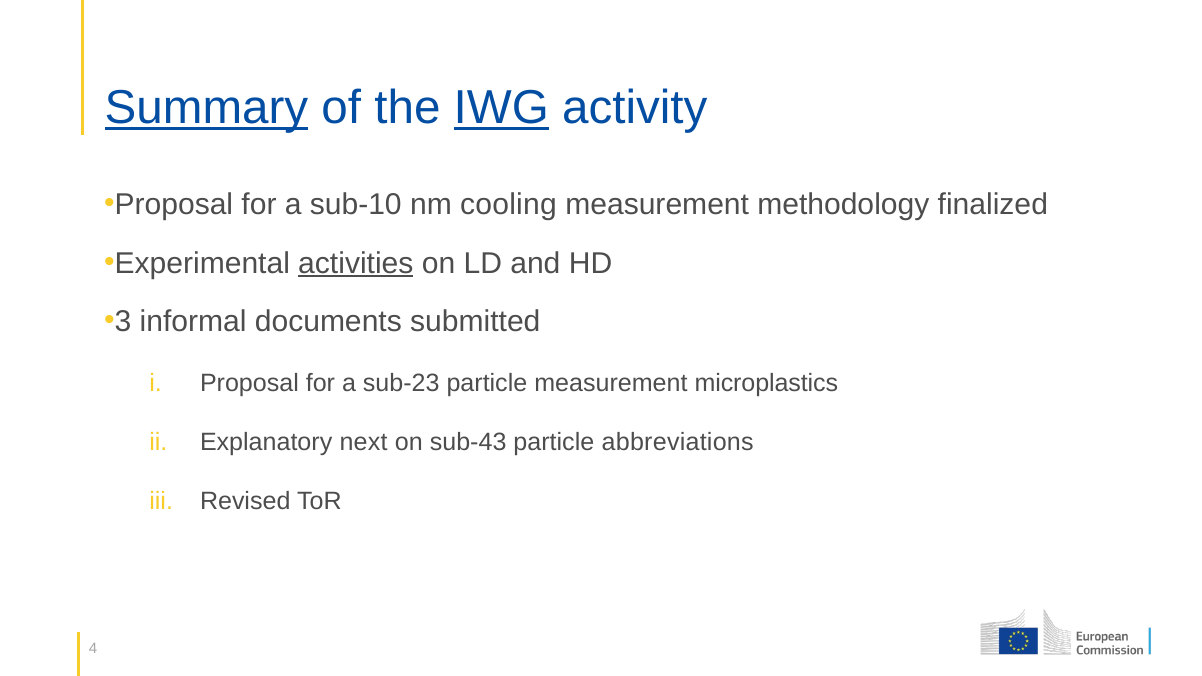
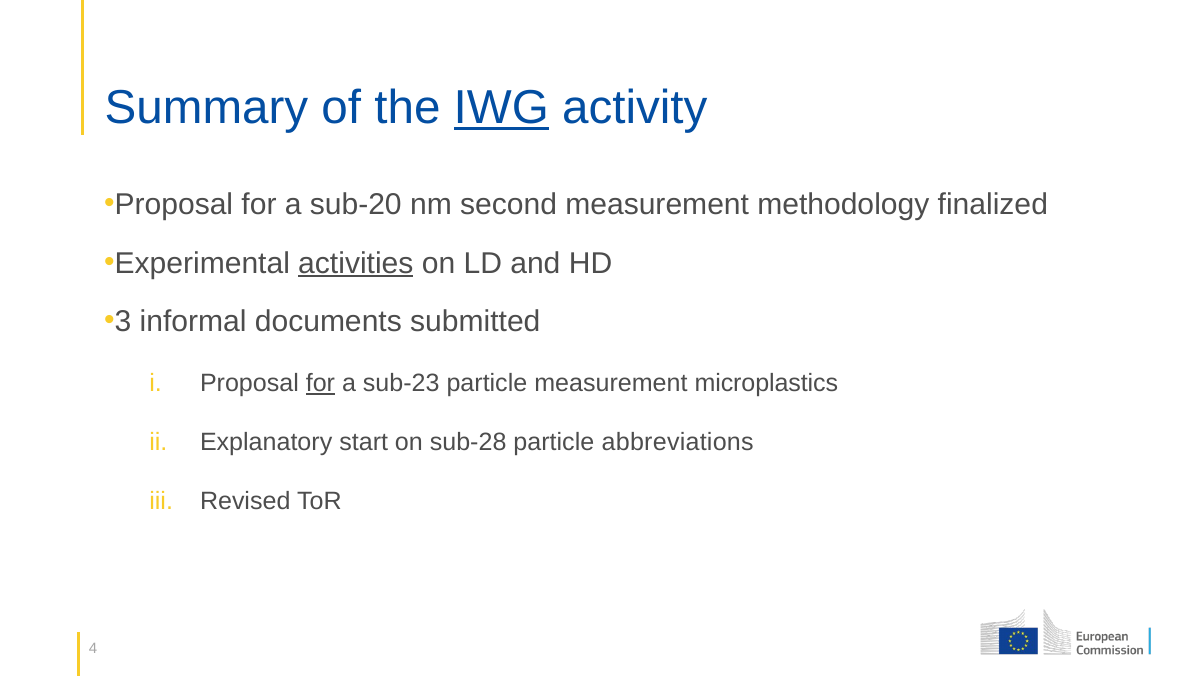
Summary underline: present -> none (206, 108)
sub-10: sub-10 -> sub-20 (356, 205)
cooling: cooling -> second (509, 205)
for underline: none -> present (320, 383)
next: next -> start (364, 442)
sub-43: sub-43 -> sub-28 (468, 442)
